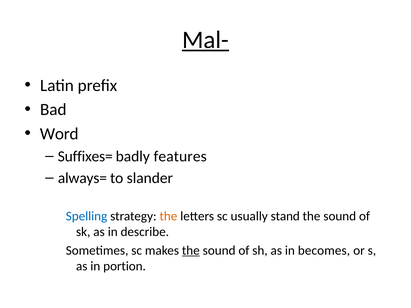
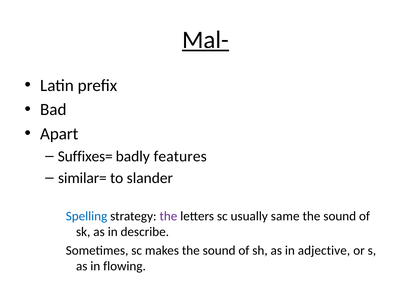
Word: Word -> Apart (59, 134)
always=: always= -> similar= (82, 178)
the colour: orange -> purple (168, 216)
stand: stand -> same (285, 216)
the underline: present -> none (191, 251)
becomes: becomes -> adjective (324, 251)
portion: portion -> flowing (125, 266)
